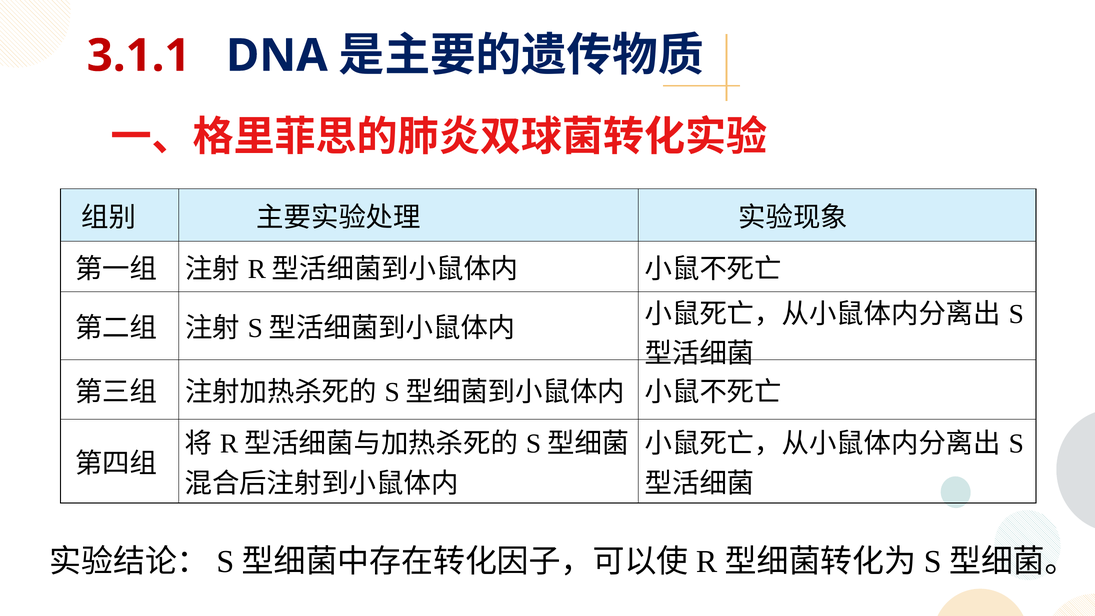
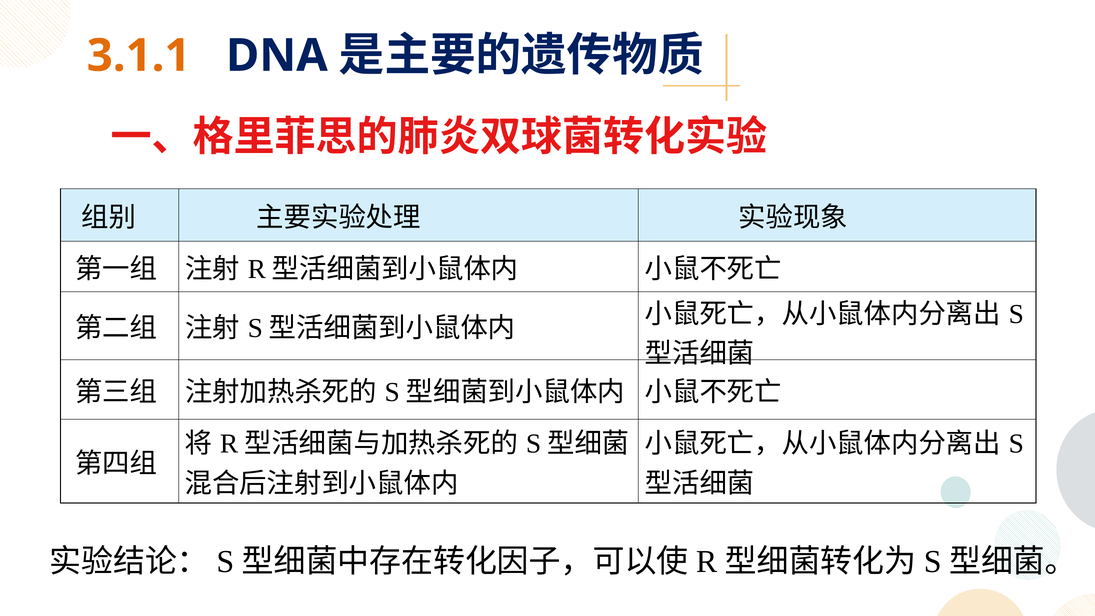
3.1.1 colour: red -> orange (139, 56)
